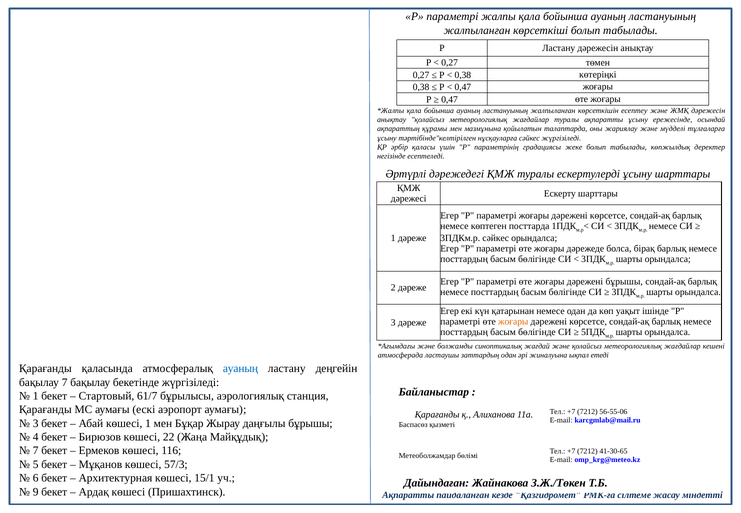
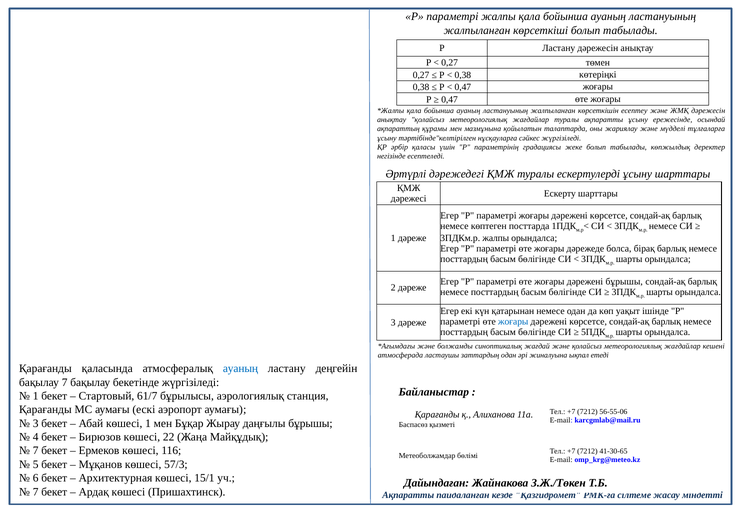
3ПДКм.р сәйкес: сәйкес -> жалпы (496, 238)
жоғары colour: orange -> blue (513, 322)
9: 9 -> 7 (36, 492)
